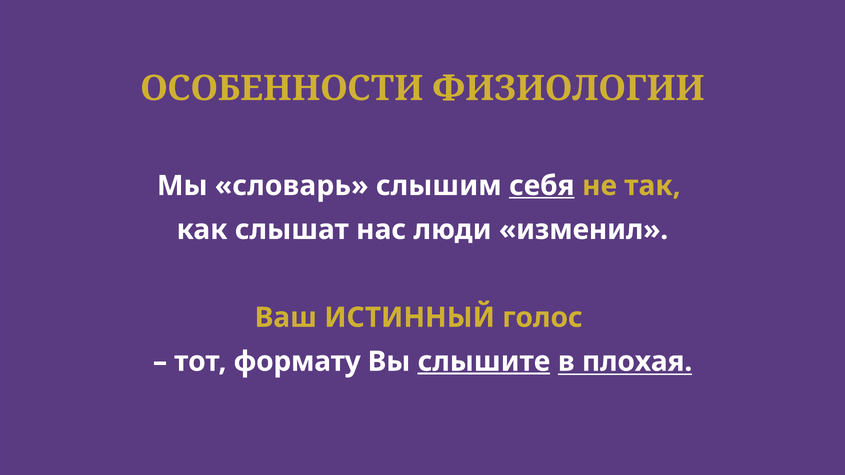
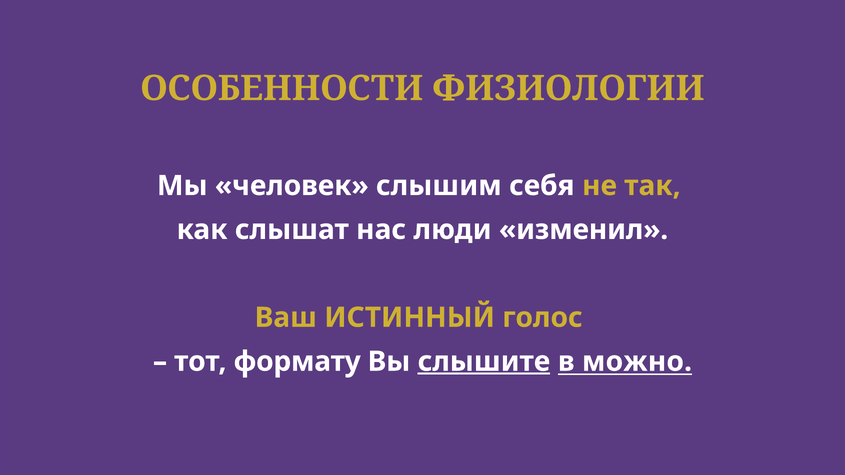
словарь: словарь -> человек (292, 186)
себя underline: present -> none (542, 186)
плохая: плохая -> можно (637, 362)
